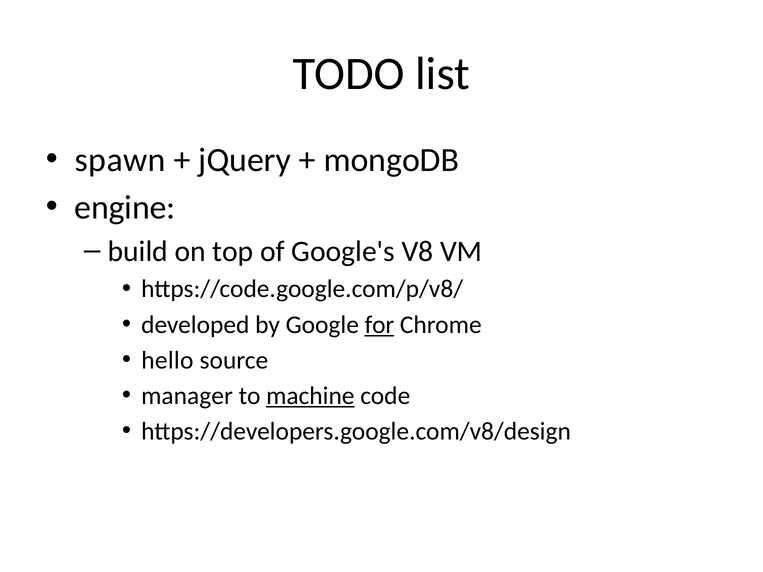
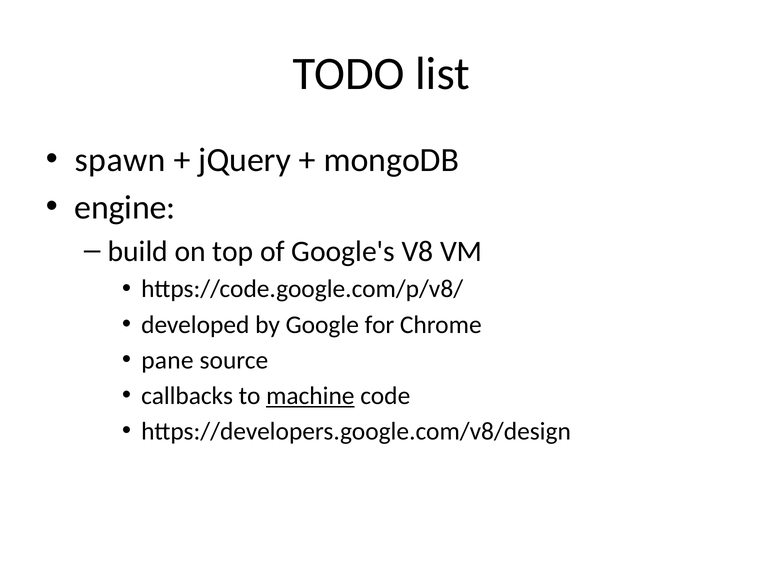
for underline: present -> none (379, 325)
hello: hello -> pane (167, 360)
manager: manager -> callbacks (187, 396)
